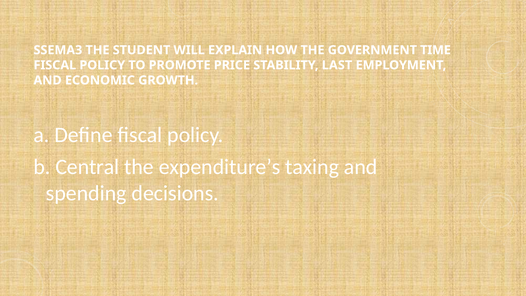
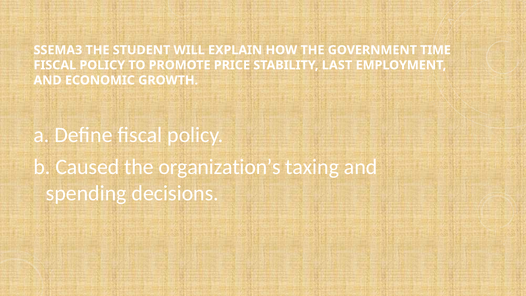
Central: Central -> Caused (87, 167)
expenditure’s: expenditure’s -> organization’s (220, 167)
